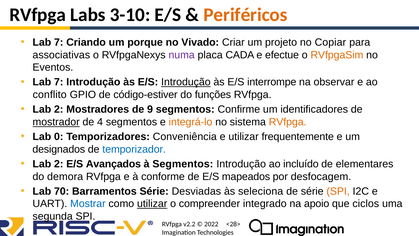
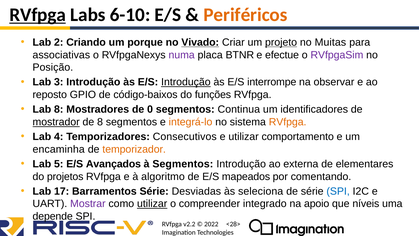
RVfpga underline: none -> present (38, 15)
3-10: 3-10 -> 6-10 (130, 15)
7: 7 -> 2 (59, 42)
Vivado underline: none -> present (200, 42)
projeto underline: none -> present (281, 42)
Copiar: Copiar -> Muitas (330, 42)
CADA: CADA -> BTNR (240, 55)
RVfpgaSim colour: orange -> purple (337, 55)
Eventos: Eventos -> Posição (53, 67)
7: 7 -> 3 (59, 82)
conflito: conflito -> reposto (50, 95)
código-estiver: código-estiver -> código-baixos (145, 95)
2: 2 -> 8 (59, 109)
9: 9 -> 0 (150, 109)
Confirme: Confirme -> Continua (239, 109)
de 4: 4 -> 8 (100, 122)
0: 0 -> 4 (59, 137)
Conveniência: Conveniência -> Consecutivos (185, 137)
frequentemente: frequentemente -> comportamento (298, 137)
designados: designados -> encaminha (59, 149)
temporizador colour: blue -> orange (134, 149)
2: 2 -> 5 (59, 164)
incluído: incluído -> externa (301, 164)
demora: demora -> projetos (65, 176)
conforme: conforme -> algoritmo (163, 176)
desfocagem: desfocagem -> comentando (321, 176)
70: 70 -> 17 (62, 191)
SPI colour: orange -> blue (338, 191)
Mostrar colour: blue -> purple (88, 204)
ciclos: ciclos -> níveis (366, 204)
segunda: segunda -> depende (53, 216)
